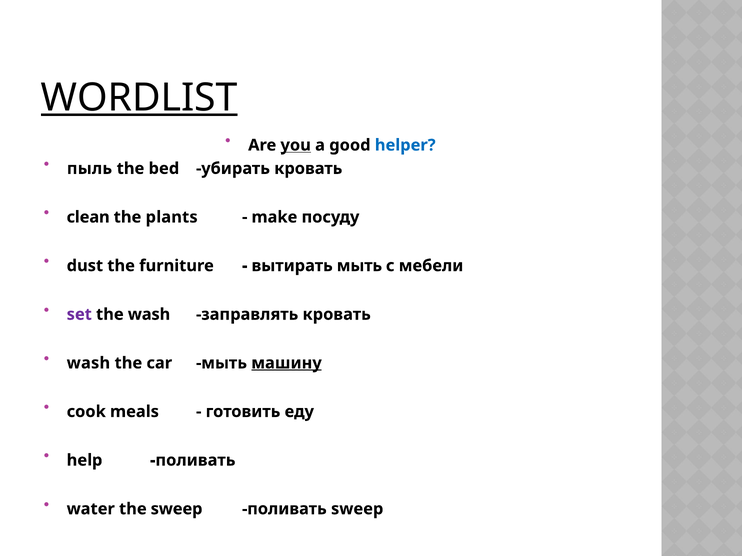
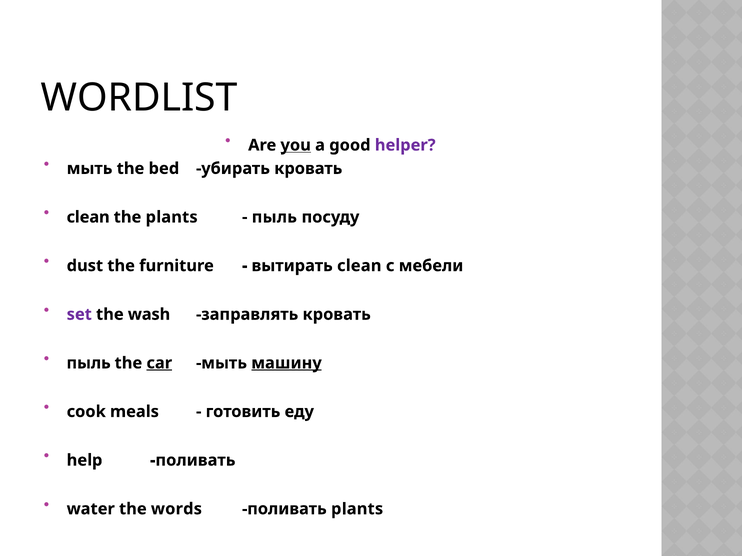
WORDLIST underline: present -> none (139, 98)
helper colour: blue -> purple (405, 145)
пыль: пыль -> мыть (90, 169)
make: make -> пыль (274, 217)
вытирать мыть: мыть -> clean (359, 266)
wash: wash -> пыль (89, 363)
car underline: none -> present (159, 363)
the sweep: sweep -> words (176, 509)
поливать sweep: sweep -> plants (357, 509)
